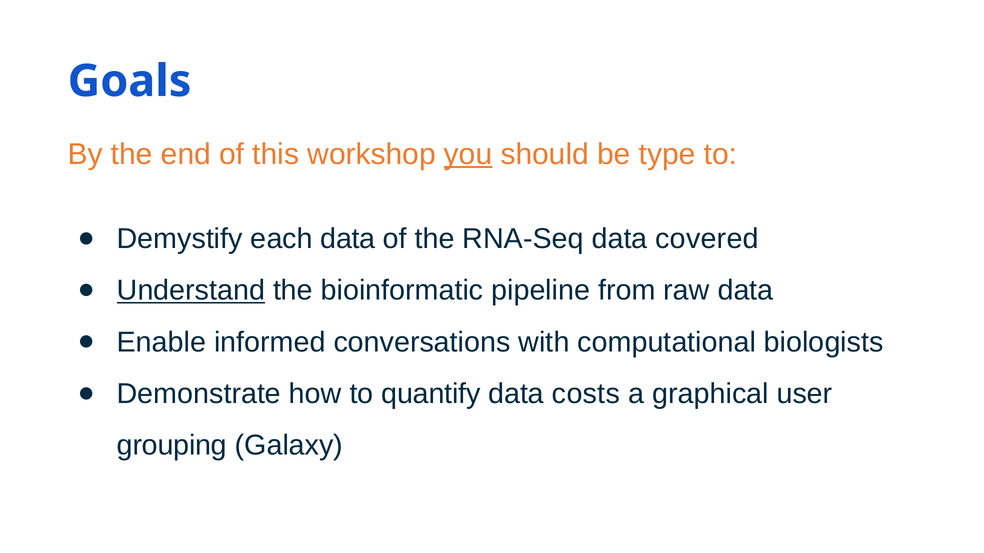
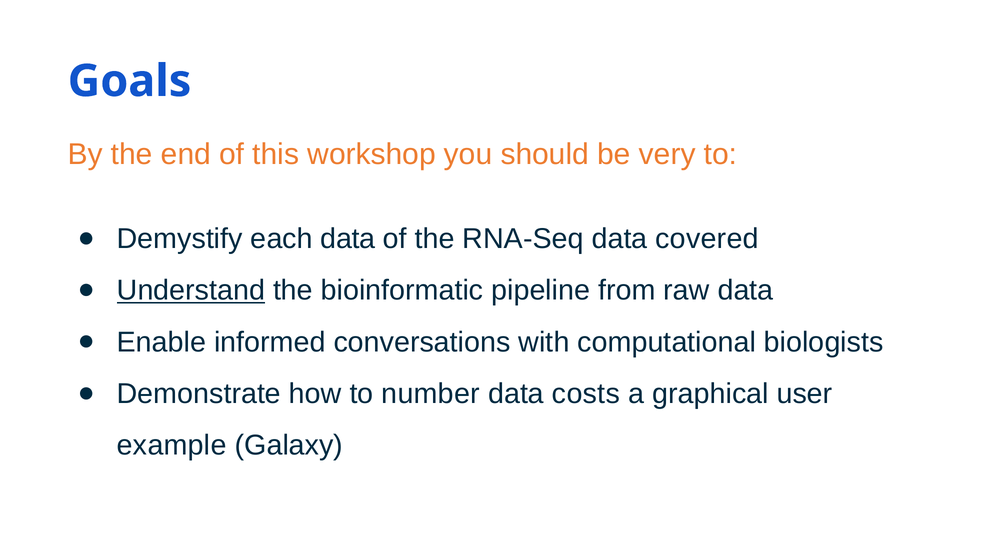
you underline: present -> none (468, 154)
type: type -> very (667, 154)
quantify: quantify -> number (431, 394)
grouping: grouping -> example (172, 446)
